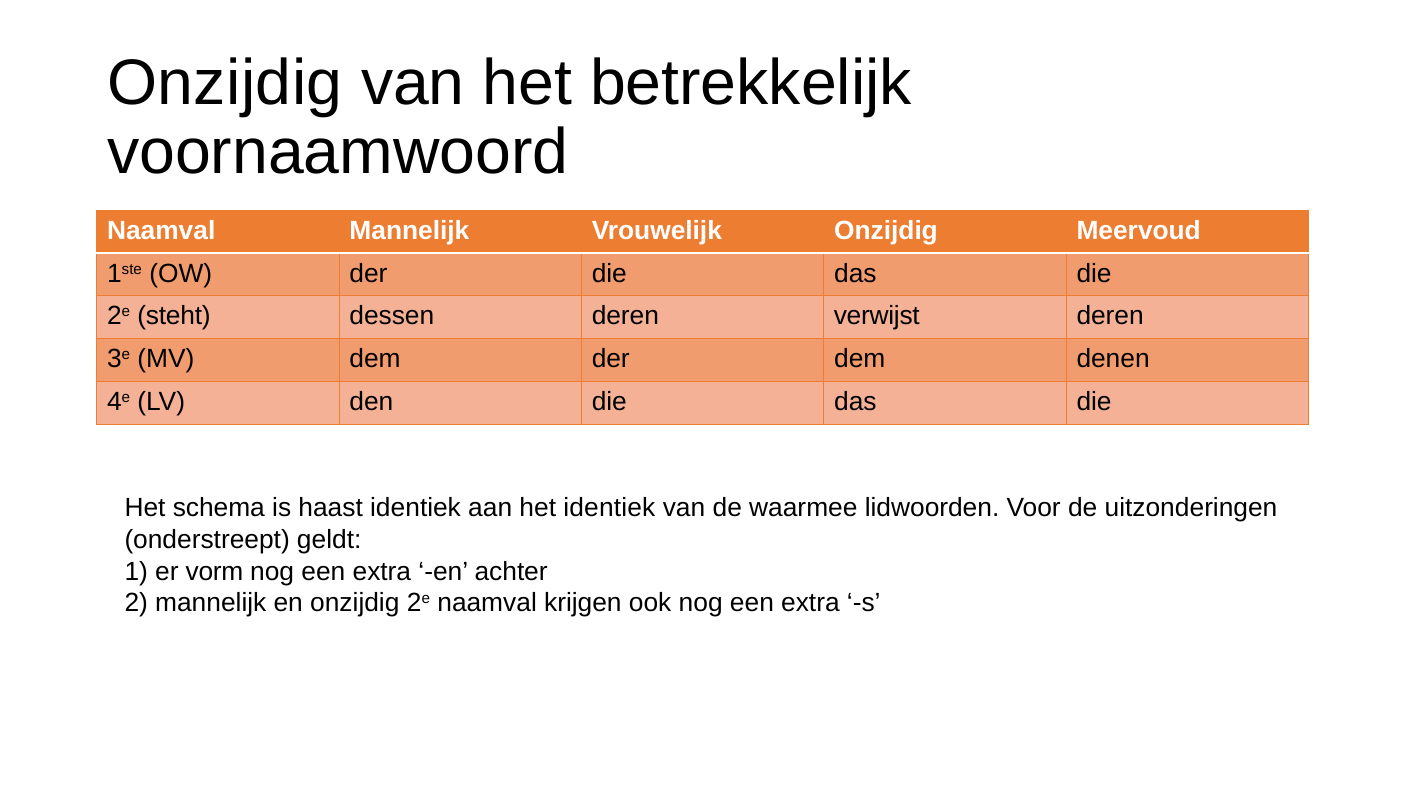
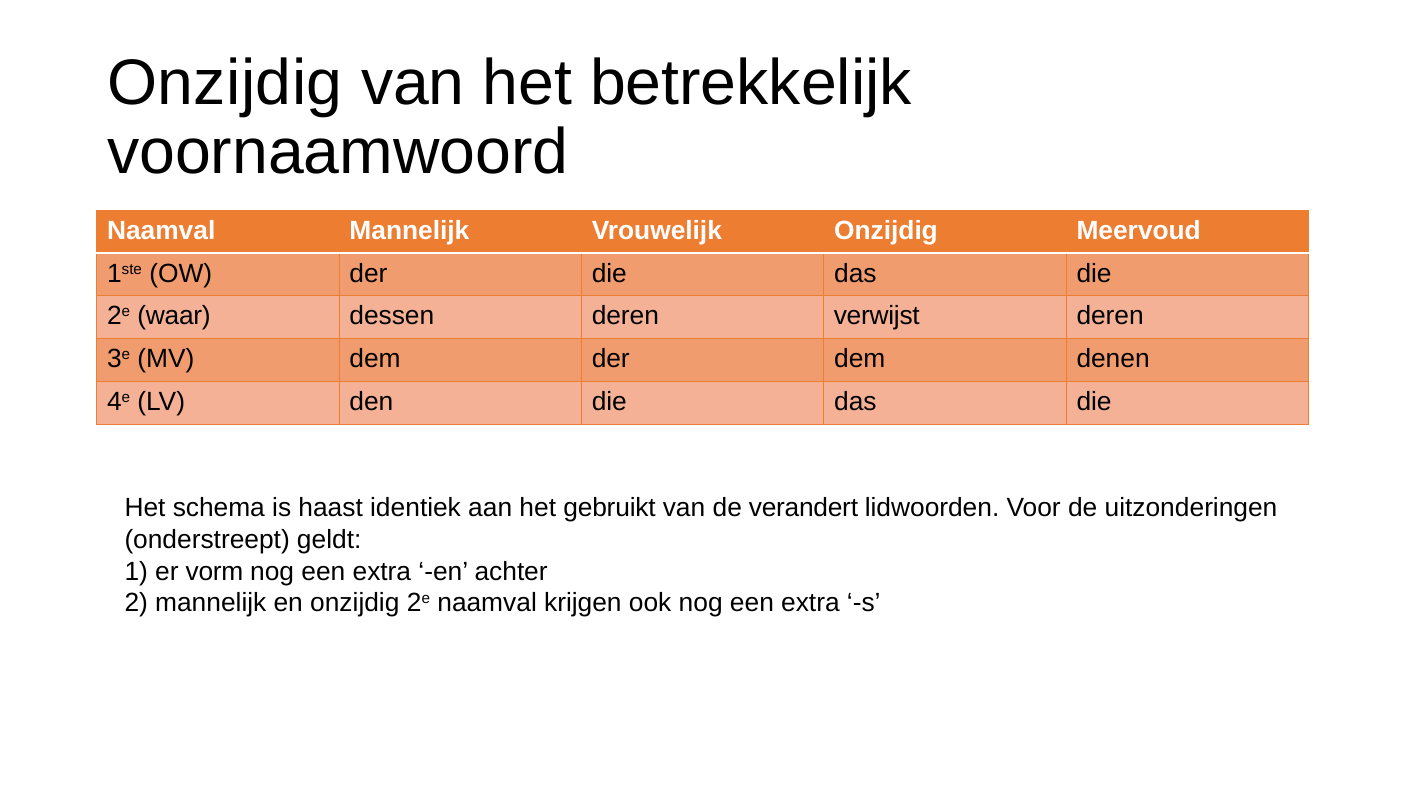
steht: steht -> waar (174, 316)
het identiek: identiek -> gebruikt (610, 508)
waarmee: waarmee -> verandert (803, 508)
